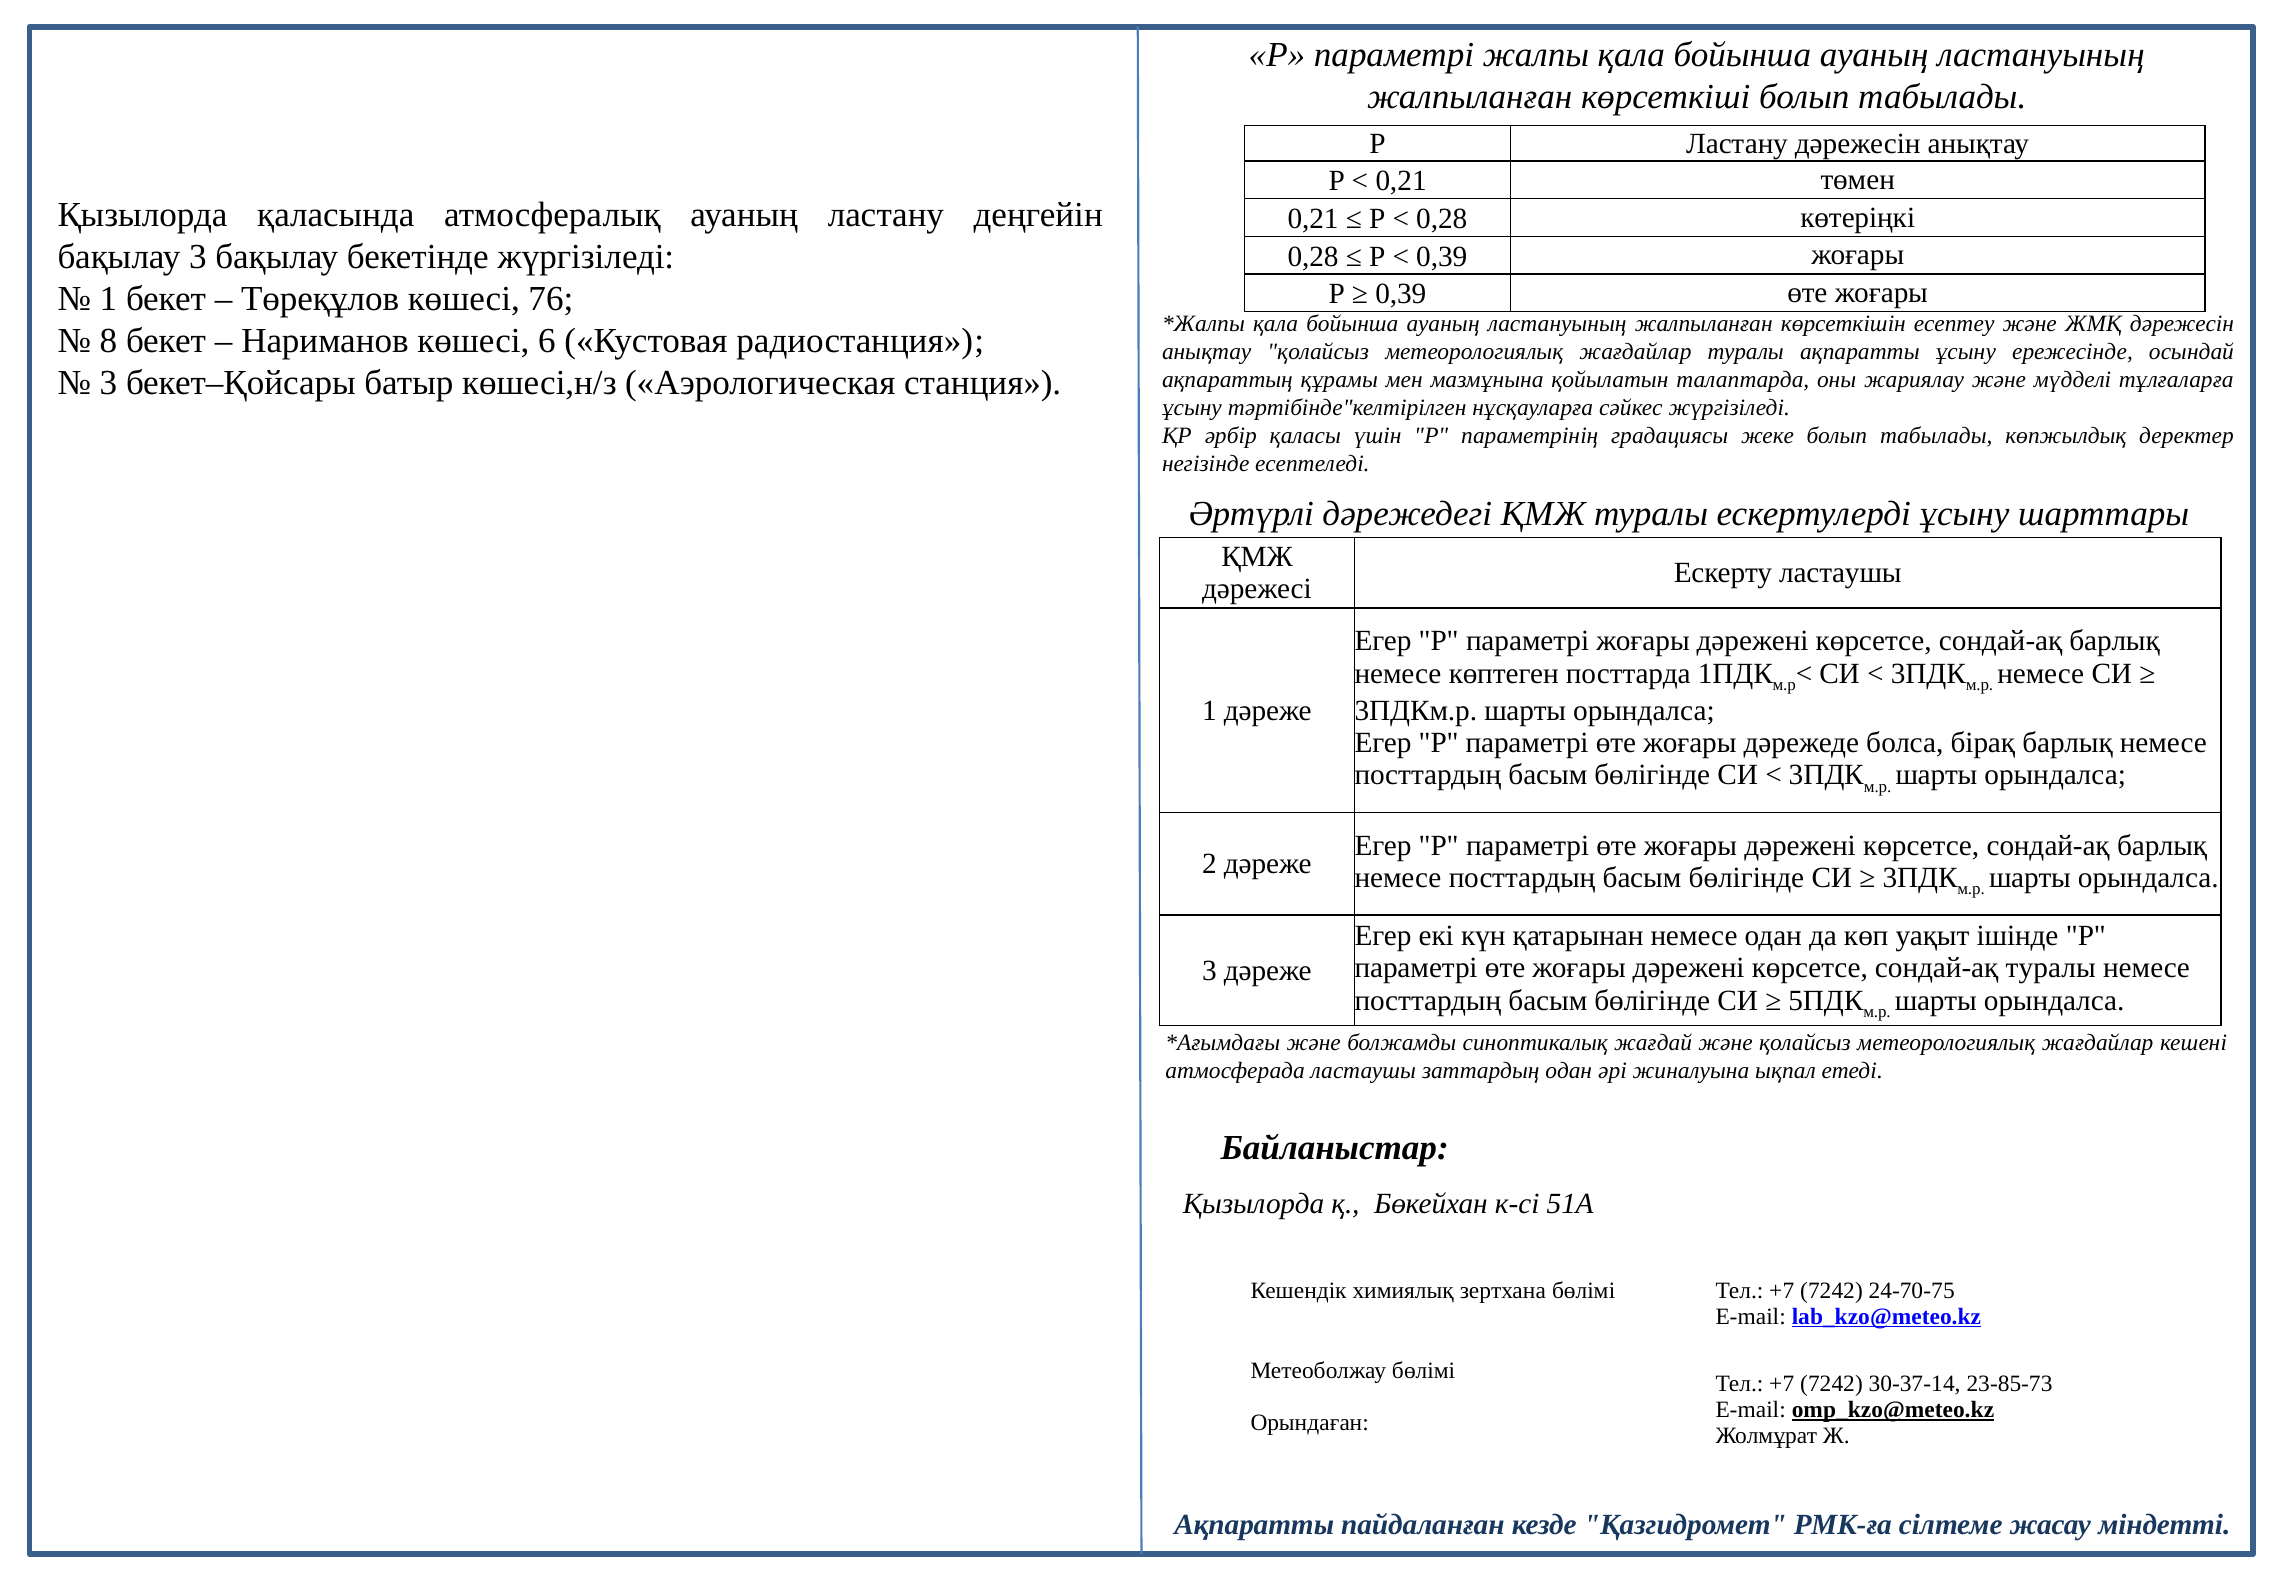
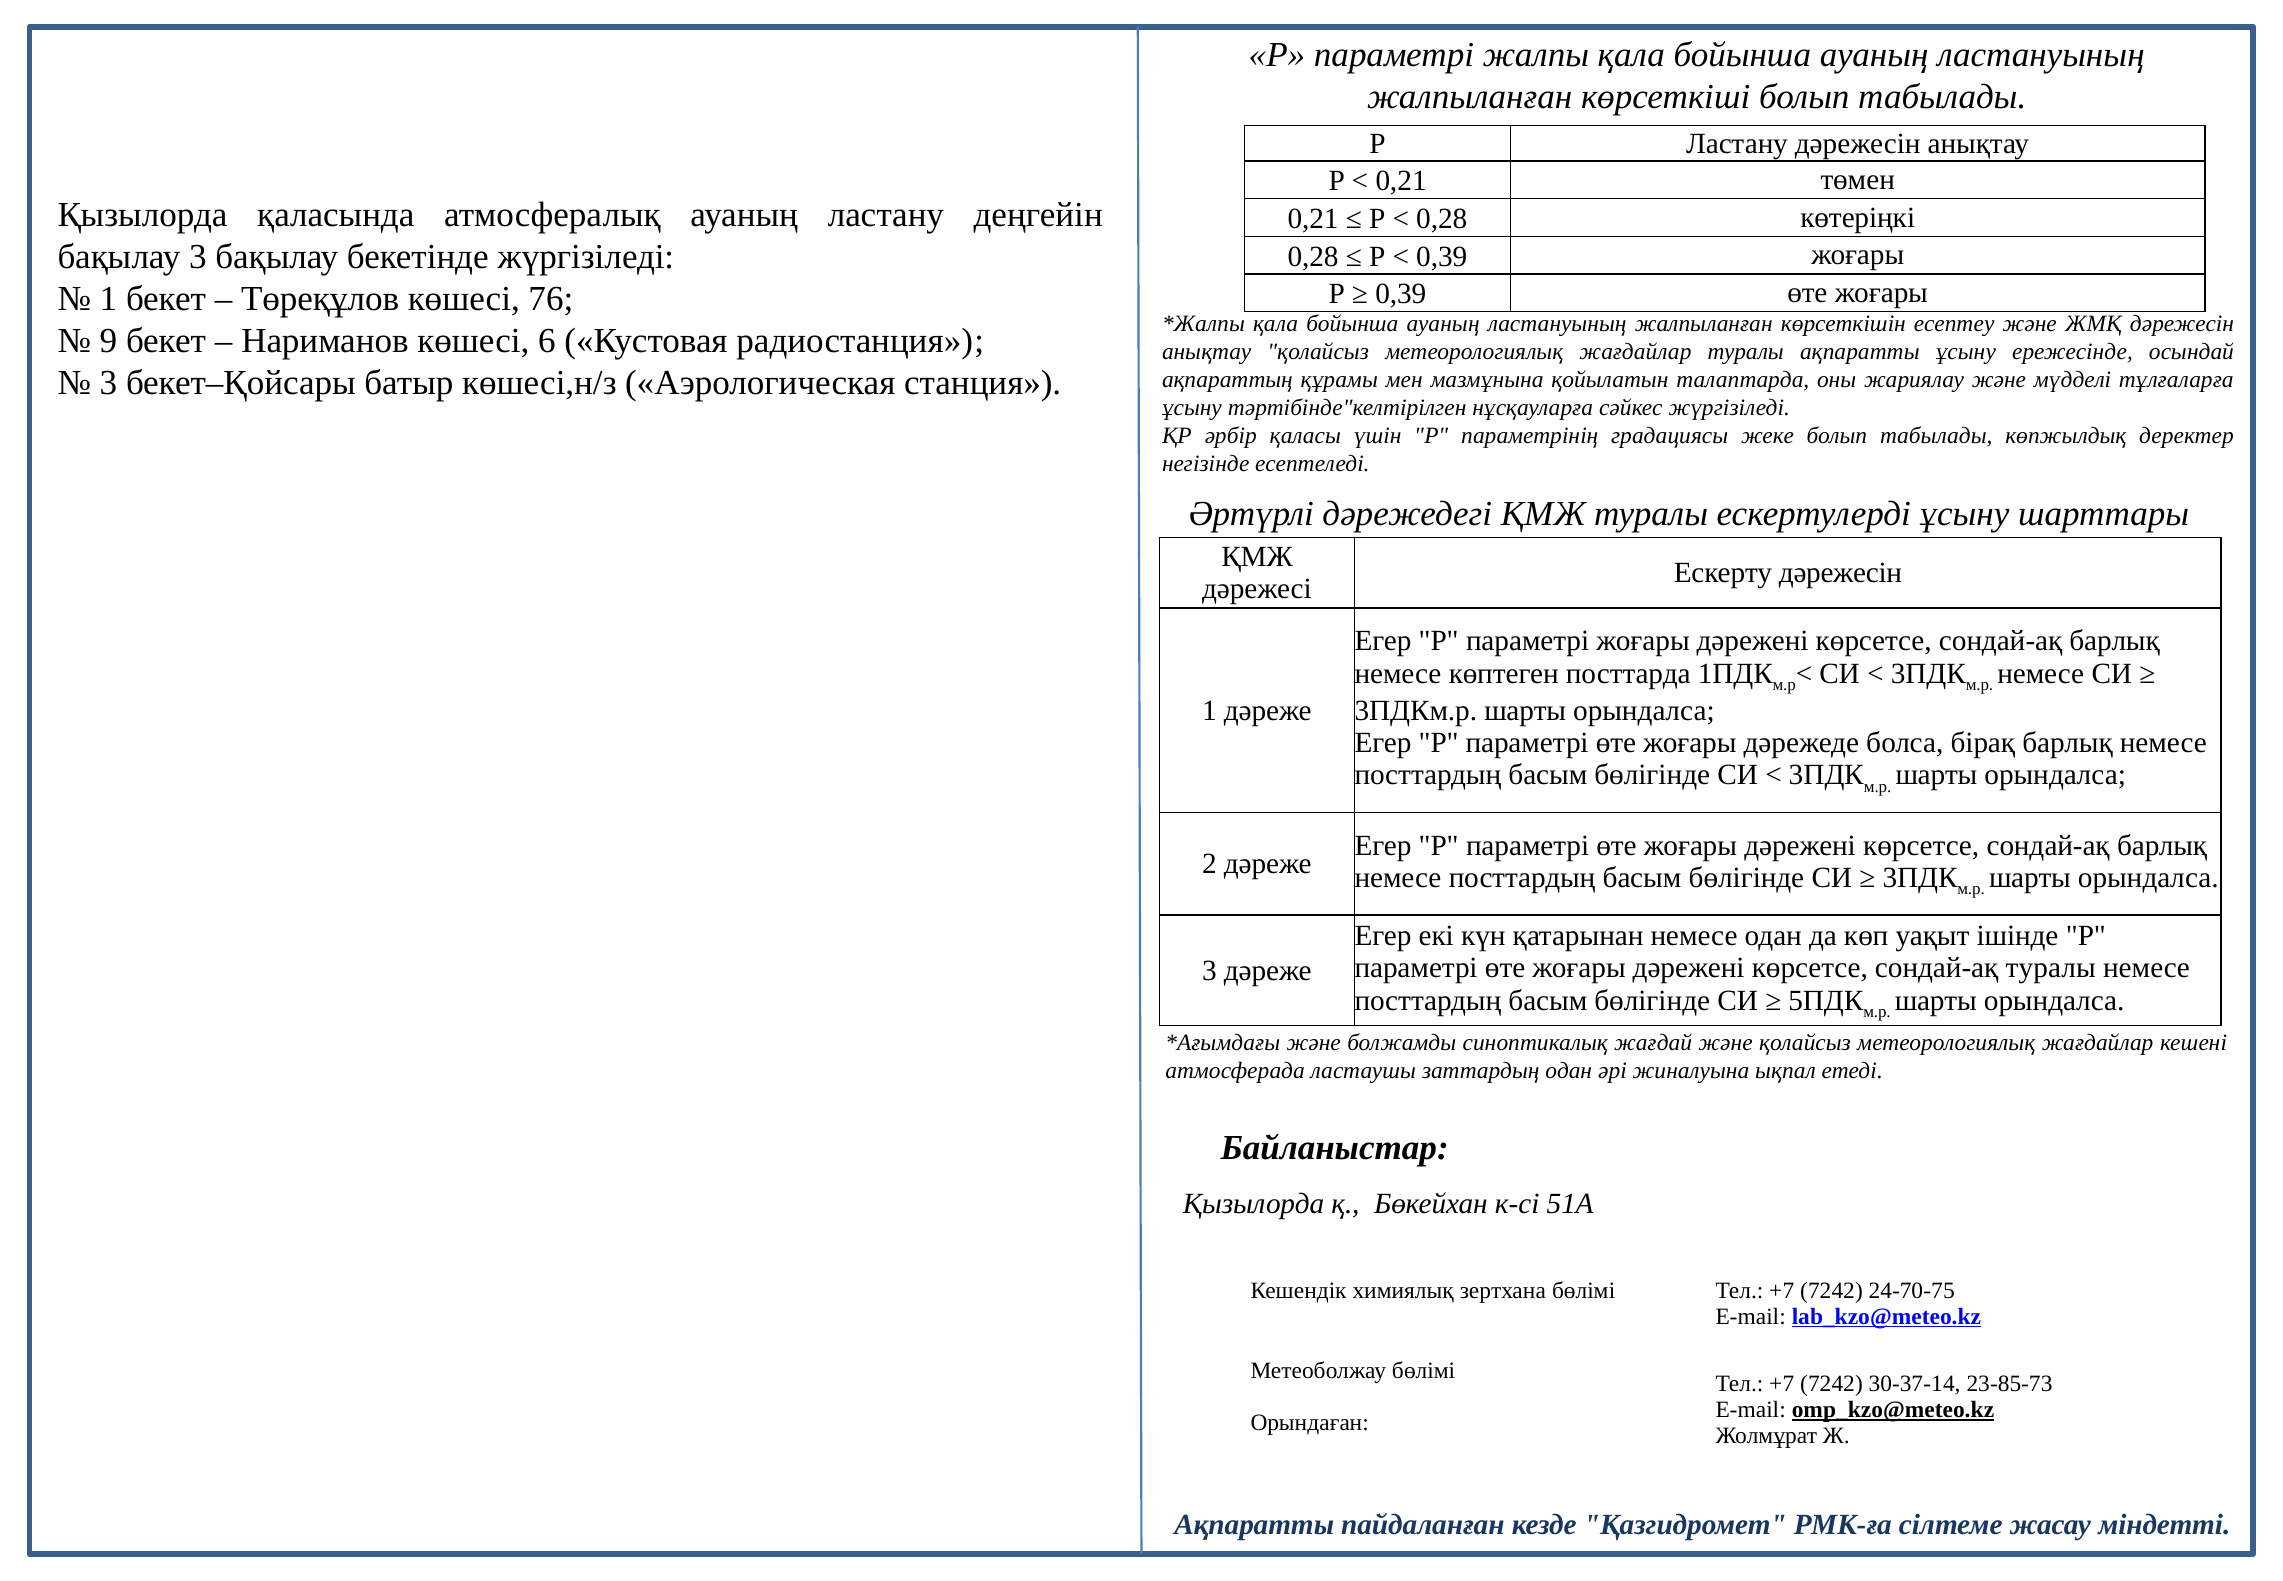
8: 8 -> 9 (108, 341)
Ескерту ластаушы: ластаушы -> дәрежесін (1840, 573)
